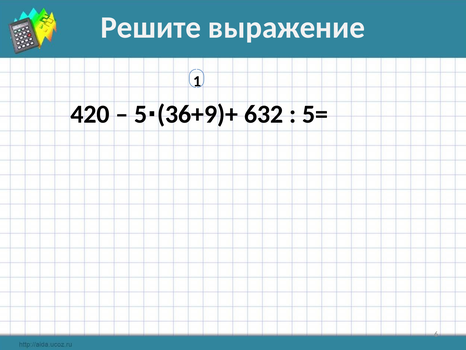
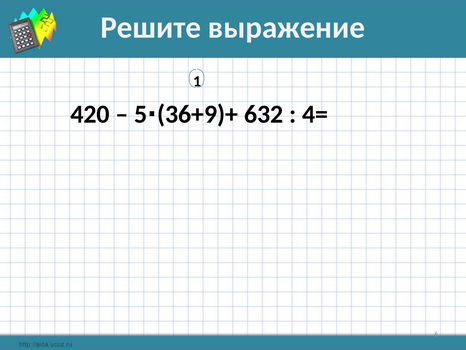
5=: 5= -> 4= (315, 114)
